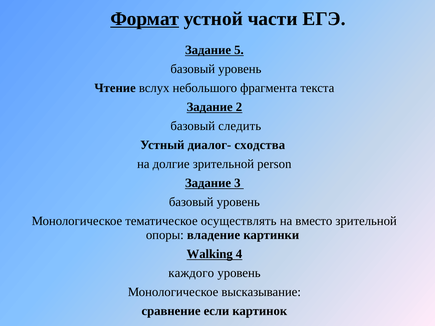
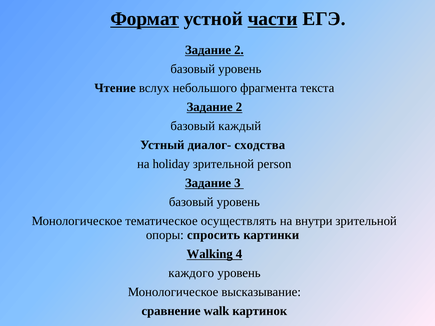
части underline: none -> present (273, 19)
5: 5 -> 2 (239, 50)
следить: следить -> каждый (240, 126)
долгие: долгие -> holiday (171, 164)
вместо: вместо -> внутри (314, 221)
владение: владение -> спросить (214, 235)
если: если -> walk (217, 311)
